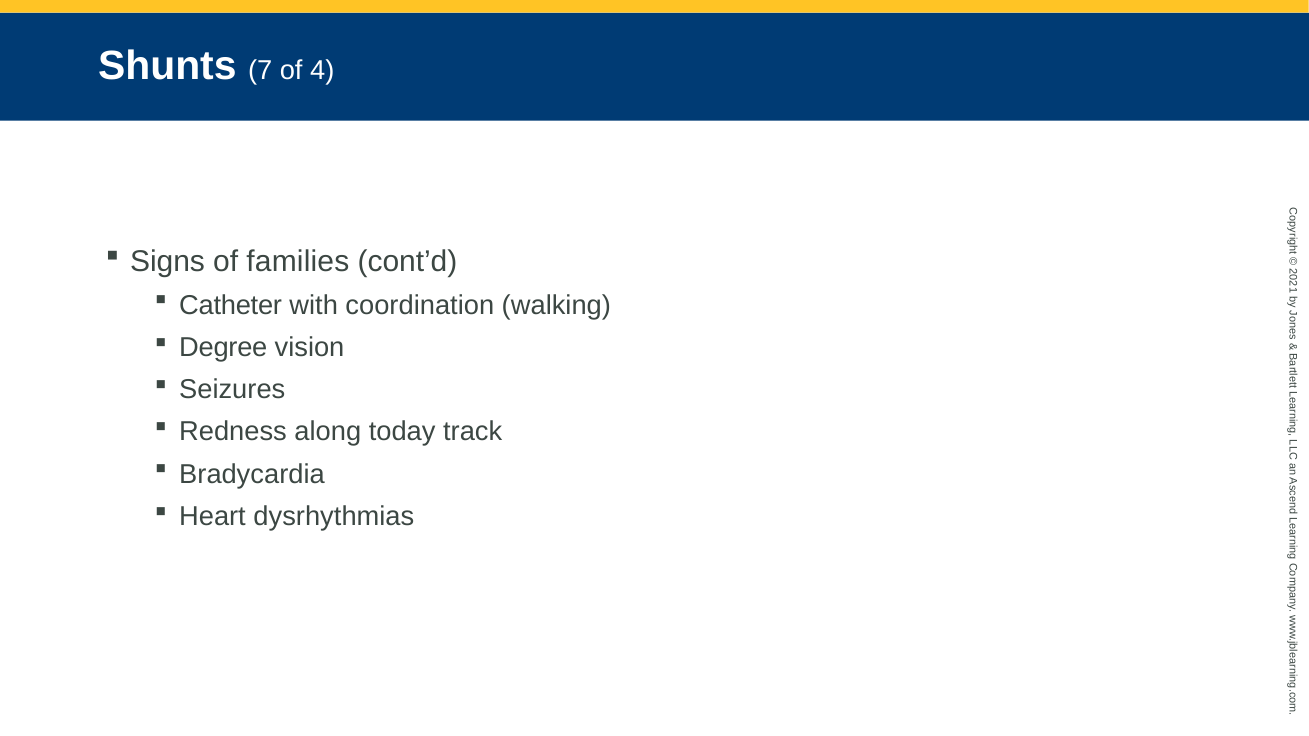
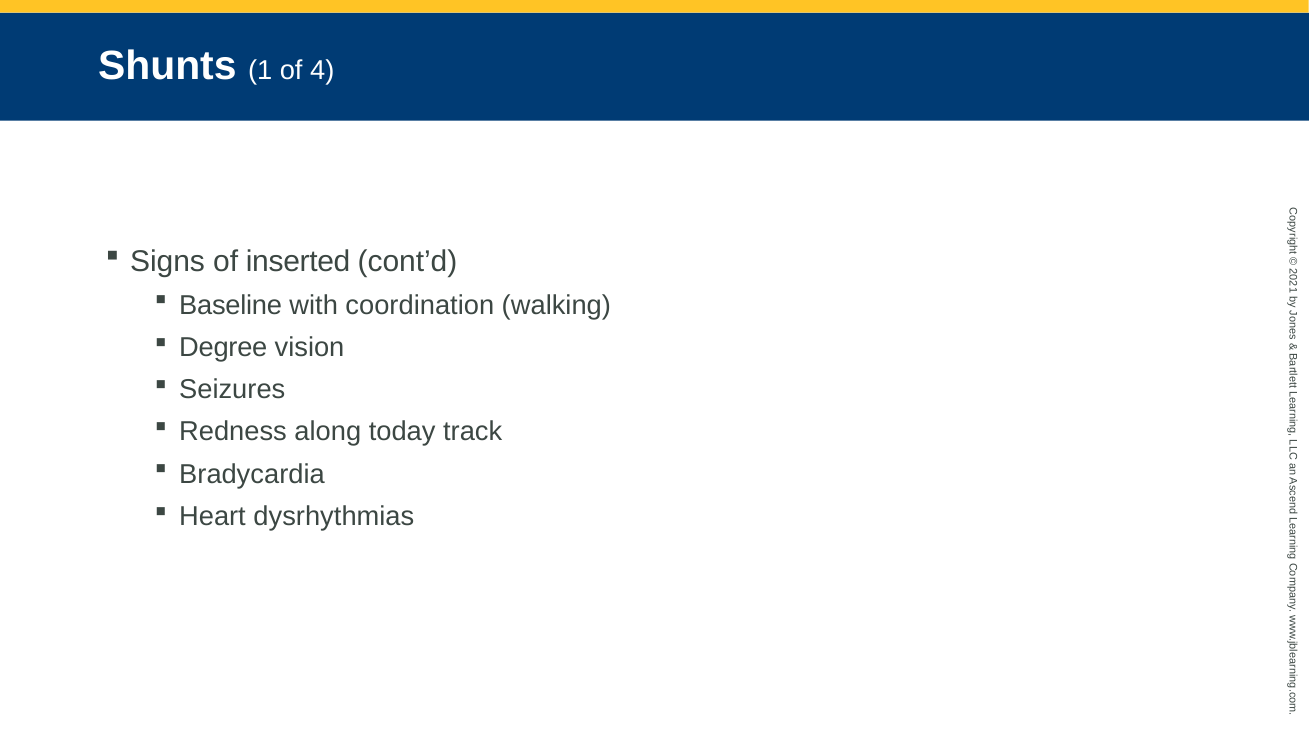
Shunts 7: 7 -> 1 (260, 70)
families: families -> inserted (298, 262)
Catheter: Catheter -> Baseline (231, 305)
